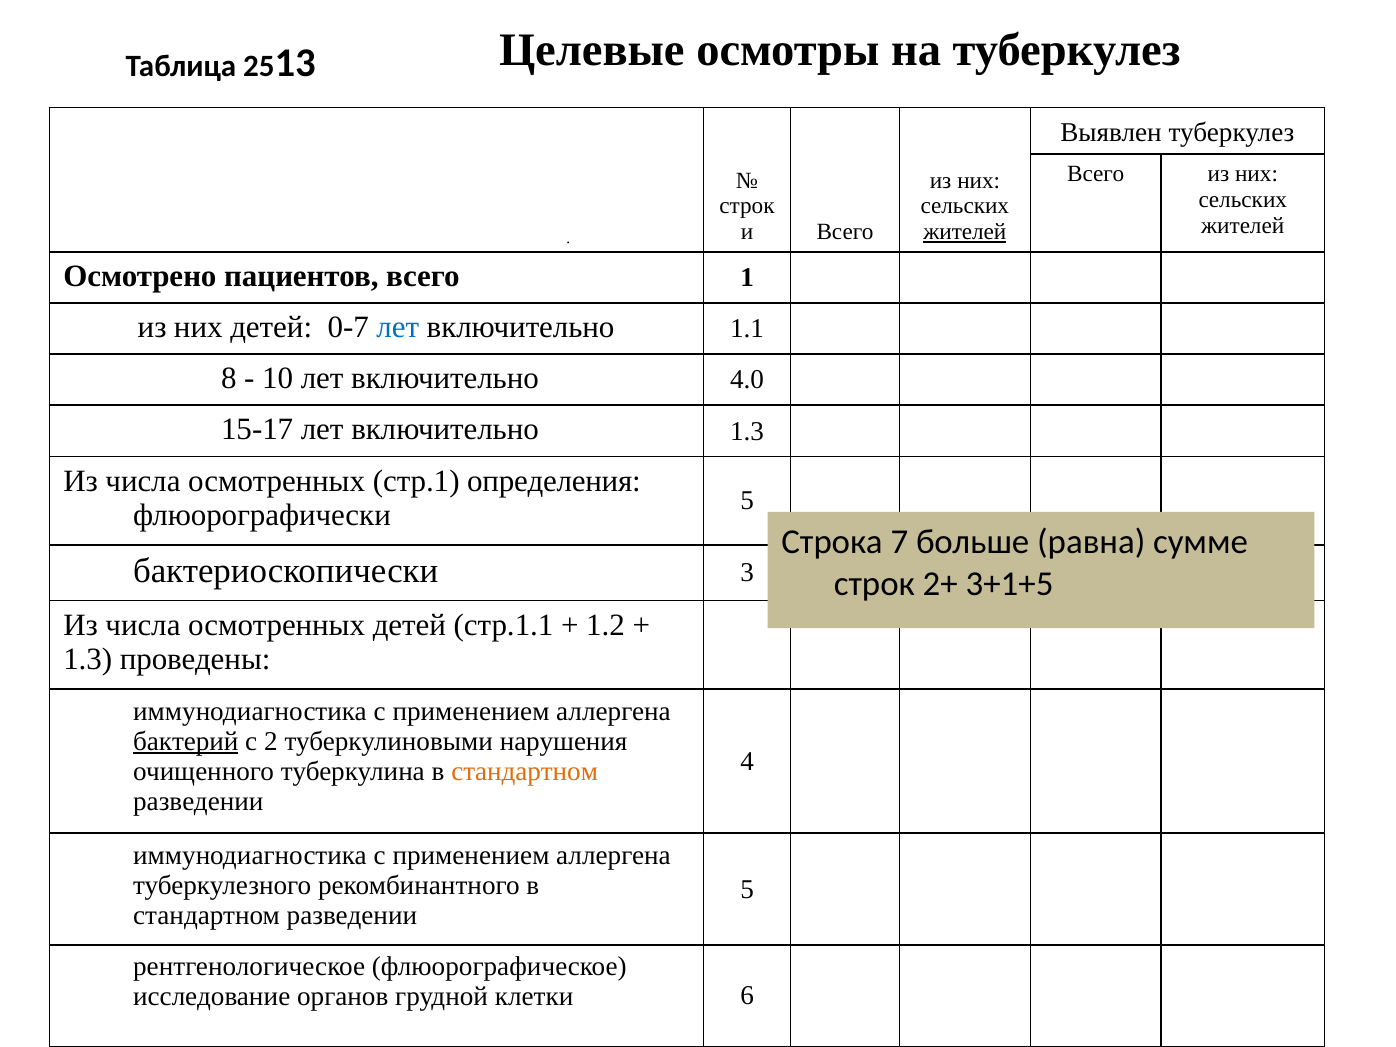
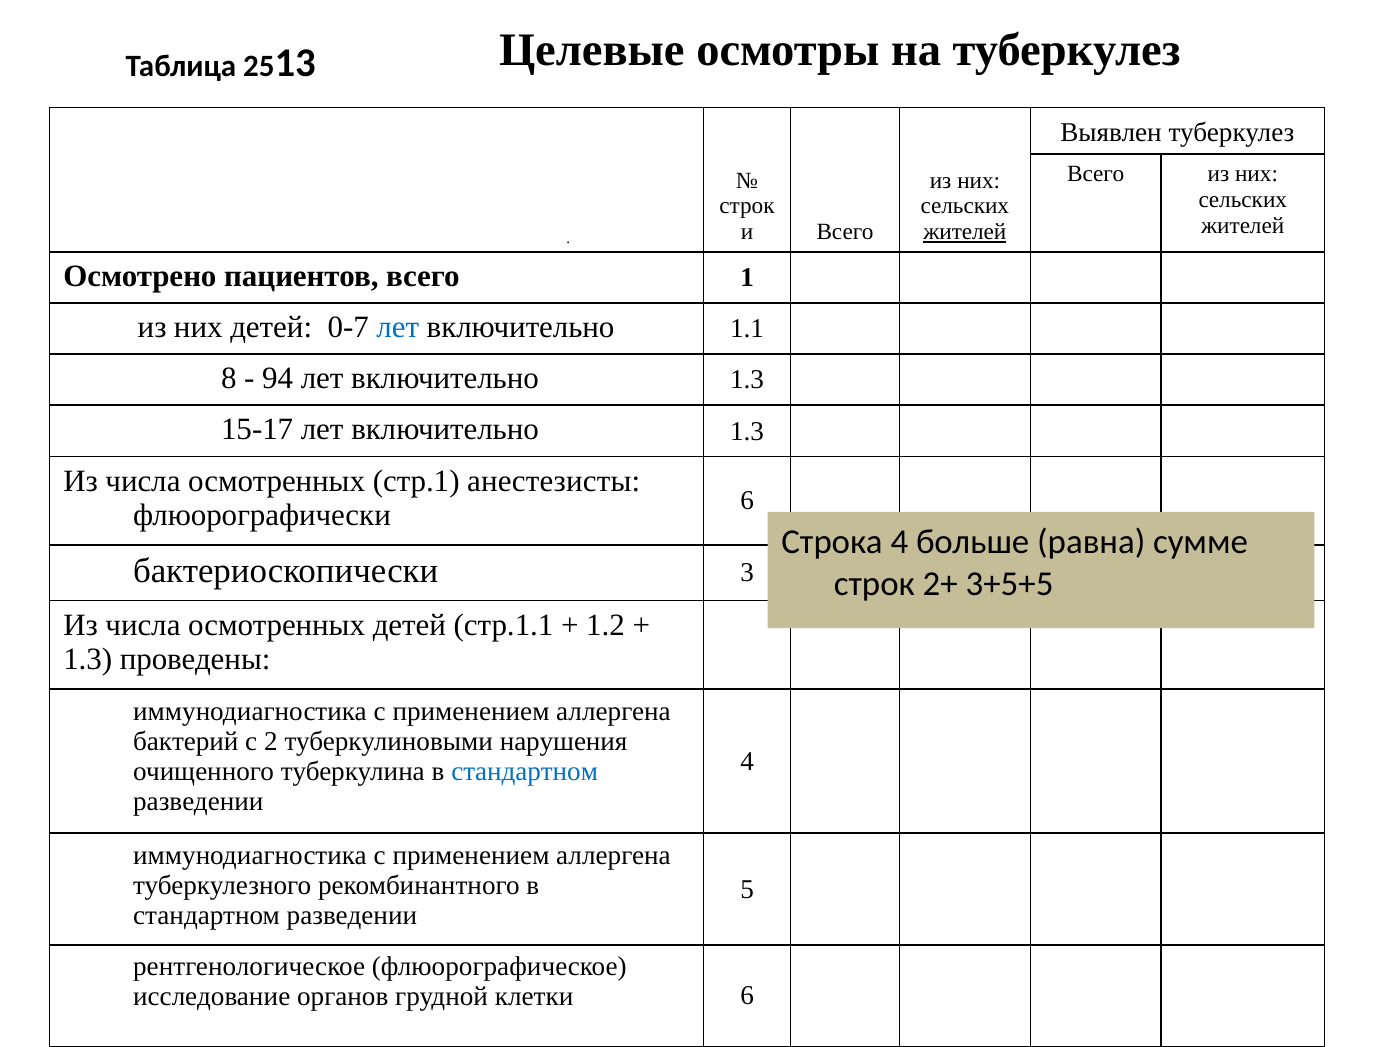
10: 10 -> 94 (278, 379)
4.0: 4.0 -> 1.3 (747, 380)
определения: определения -> анестезисты (554, 481)
флюорографически 5: 5 -> 6 (747, 501)
Строка 7: 7 -> 4 (899, 542)
3+1+5: 3+1+5 -> 3+5+5 (1010, 584)
бактерий underline: present -> none (186, 741)
стандартном colour: orange -> blue (525, 771)
